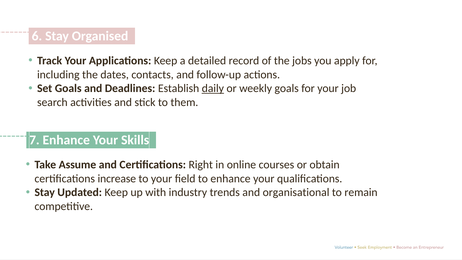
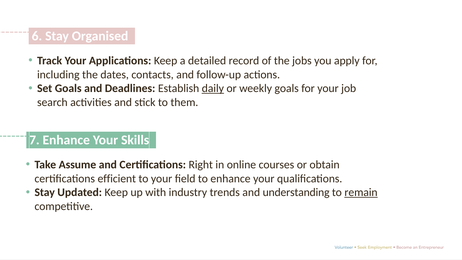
increase: increase -> efficient (117, 179)
organisational: organisational -> understanding (296, 192)
remain underline: none -> present (361, 192)
